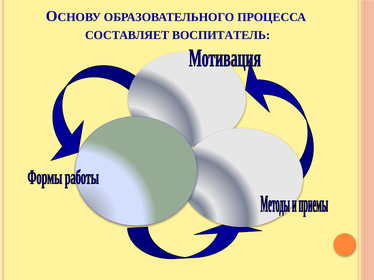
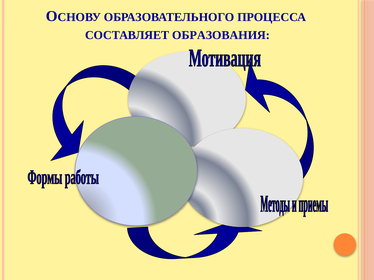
ВОСПИТАТЕЛЬ: ВОСПИТАТЕЛЬ -> ОБРАЗОВАНИЯ (221, 35)
